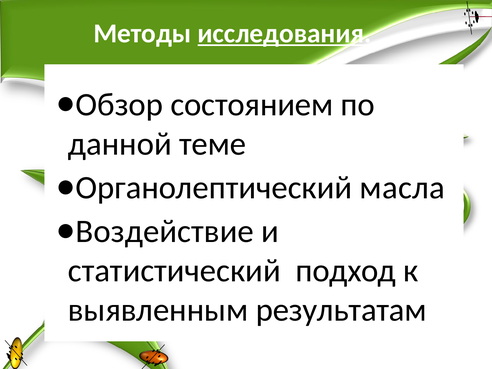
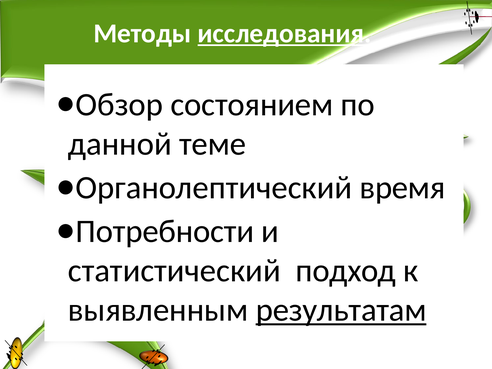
масла: масла -> время (402, 188)
Воздействие: Воздействие -> Потребности (165, 231)
результатам underline: none -> present (341, 310)
